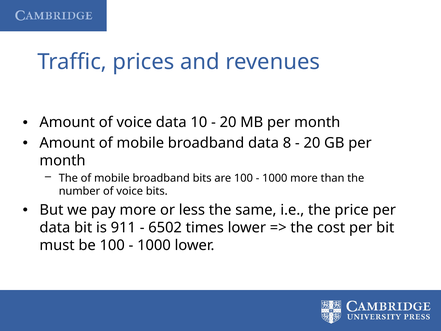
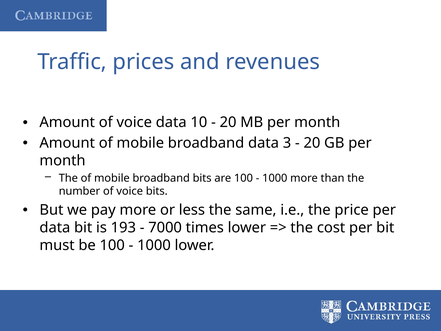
8: 8 -> 3 (287, 143)
911: 911 -> 193 (123, 227)
6502: 6502 -> 7000 (165, 227)
